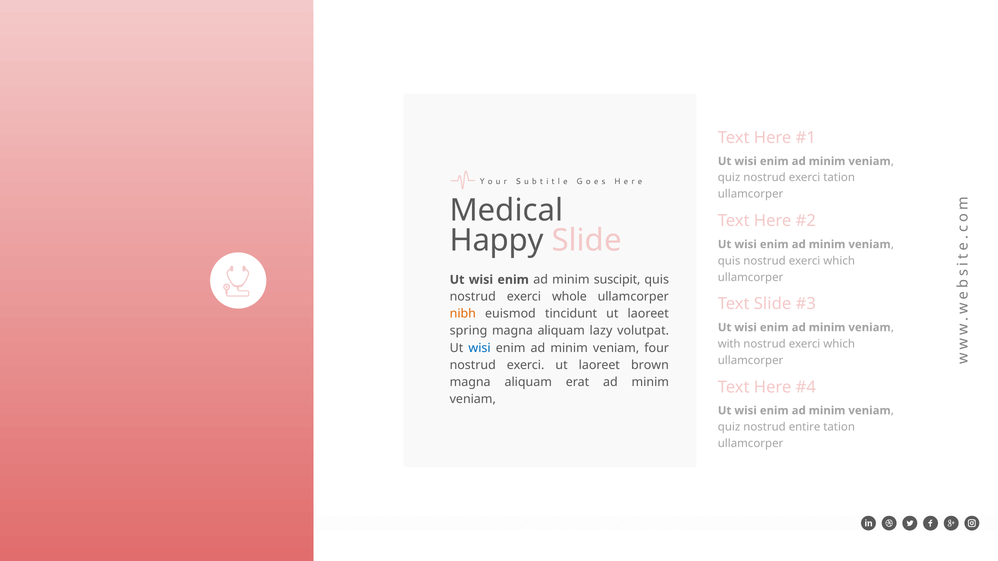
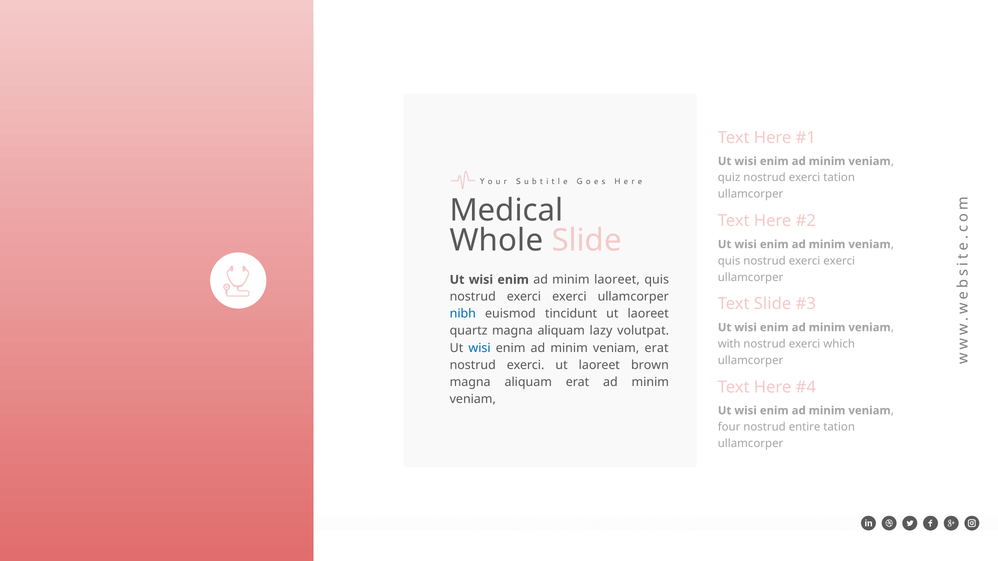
Happy: Happy -> Whole (496, 241)
which: which -> exerci (839, 261)
minim suscipit: suscipit -> laoreet (617, 280)
whole: whole -> exerci (569, 297)
nibh colour: orange -> blue (463, 314)
spring: spring -> quartz (469, 331)
veniam four: four -> erat (657, 348)
quiz: quiz -> four (729, 427)
